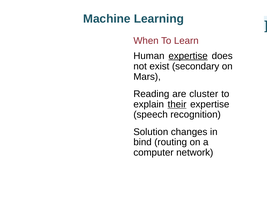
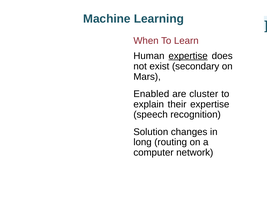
Reading: Reading -> Enabled (151, 94)
their underline: present -> none (177, 104)
bind: bind -> long (143, 142)
